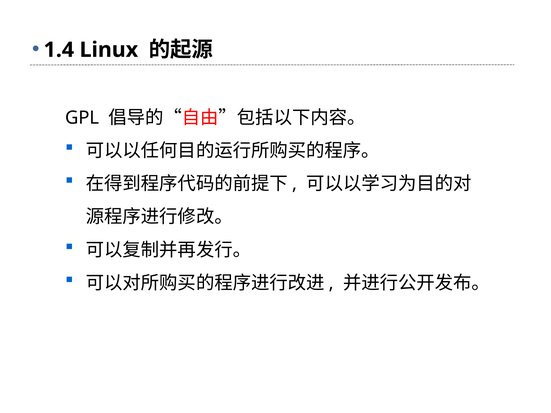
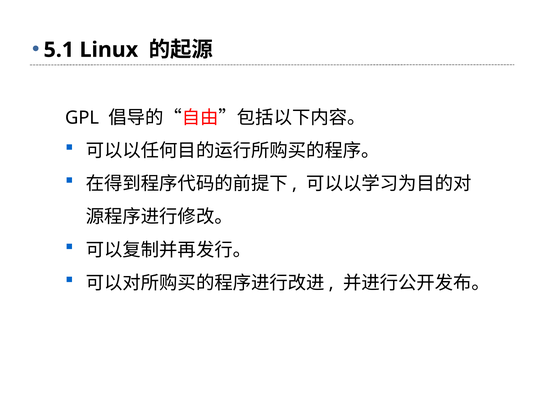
1.4: 1.4 -> 5.1 (59, 50)
